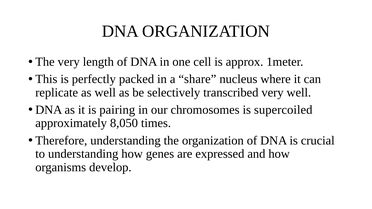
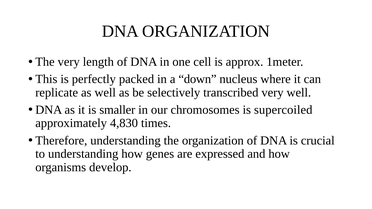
share: share -> down (197, 79)
pairing: pairing -> smaller (117, 110)
8,050: 8,050 -> 4,830 (124, 123)
